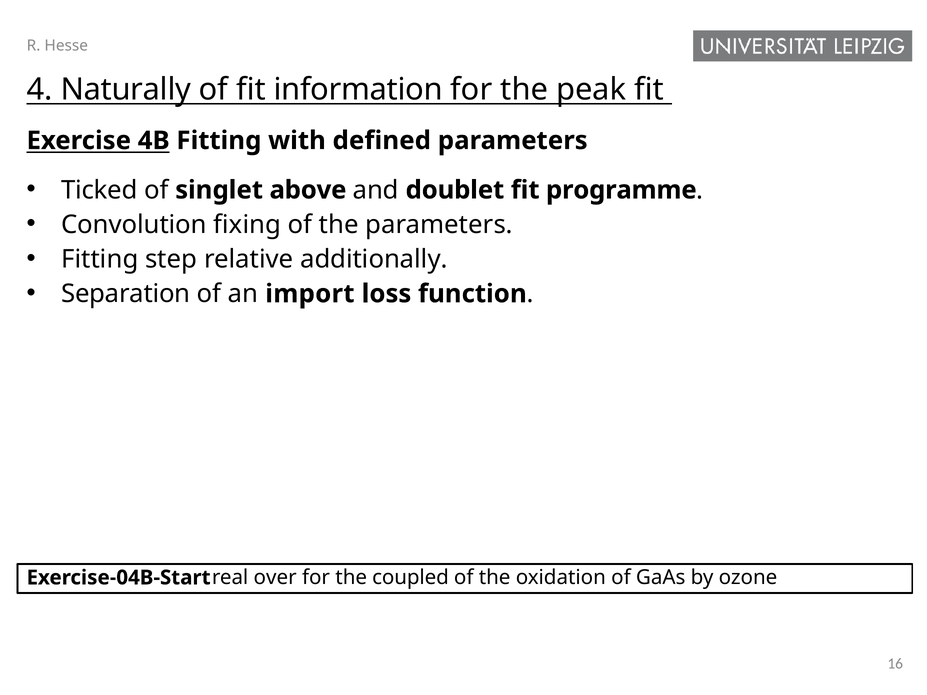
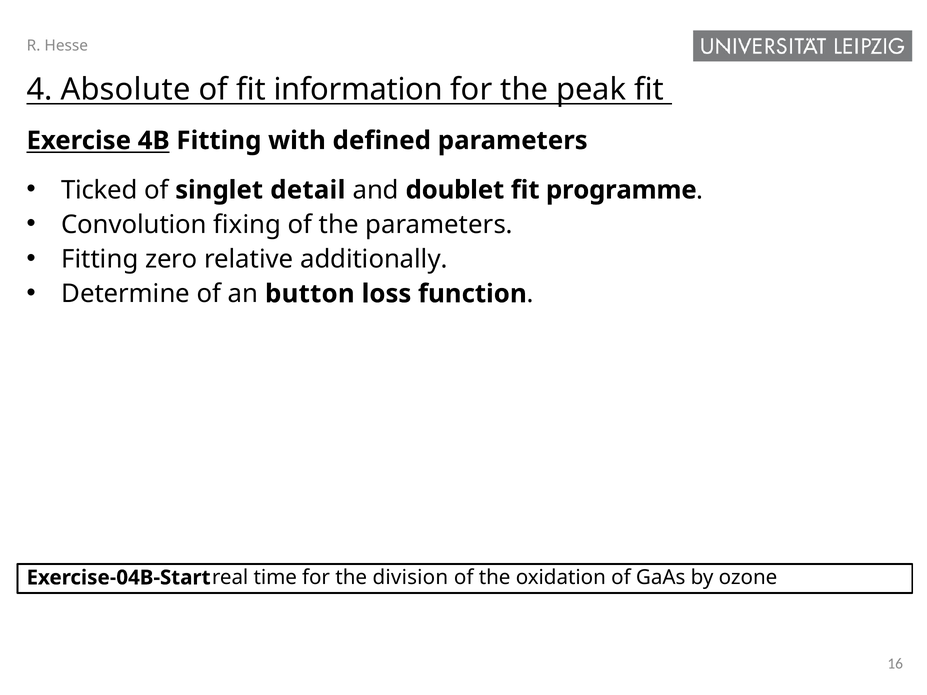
Naturally: Naturally -> Absolute (125, 90)
above: above -> detail (308, 190)
step: step -> zero (171, 259)
Separation: Separation -> Determine (126, 294)
import: import -> button (310, 294)
over: over -> time (275, 578)
coupled: coupled -> division (410, 578)
